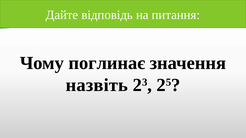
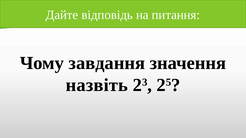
поглинає: поглинає -> завдання (107, 63)
